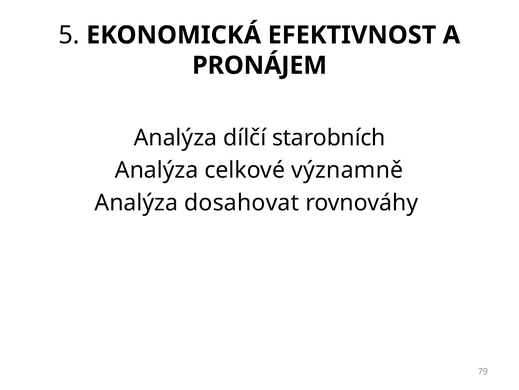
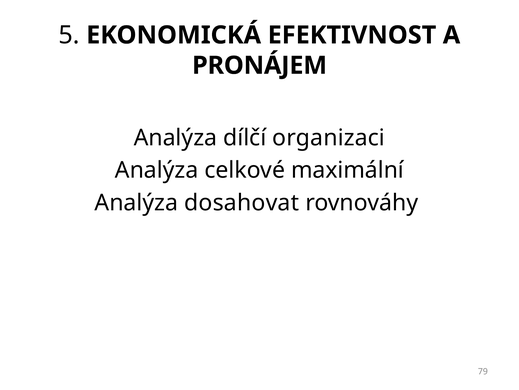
starobních: starobních -> organizaci (329, 138)
významně: významně -> maximální (347, 170)
